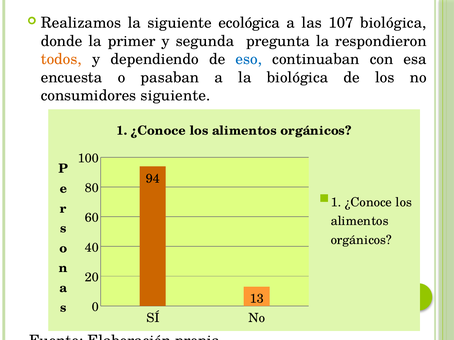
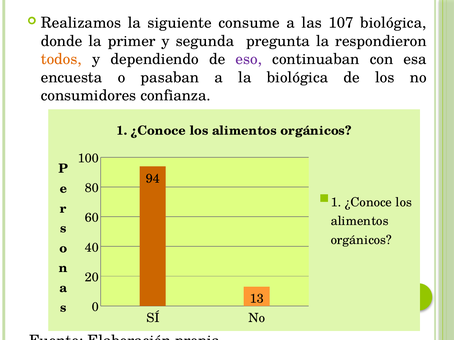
ecológica: ecológica -> consume (249, 23)
eso colour: blue -> purple (249, 59)
consumidores siguiente: siguiente -> confianza (176, 96)
